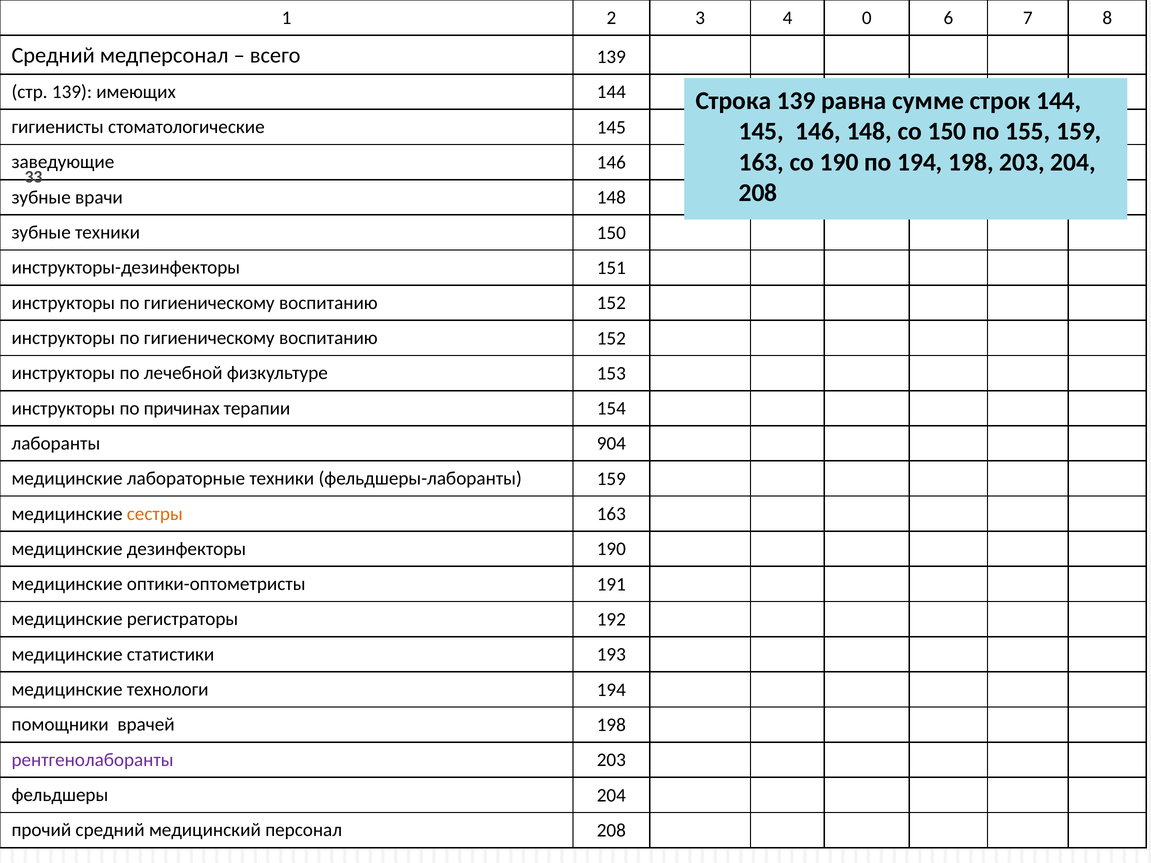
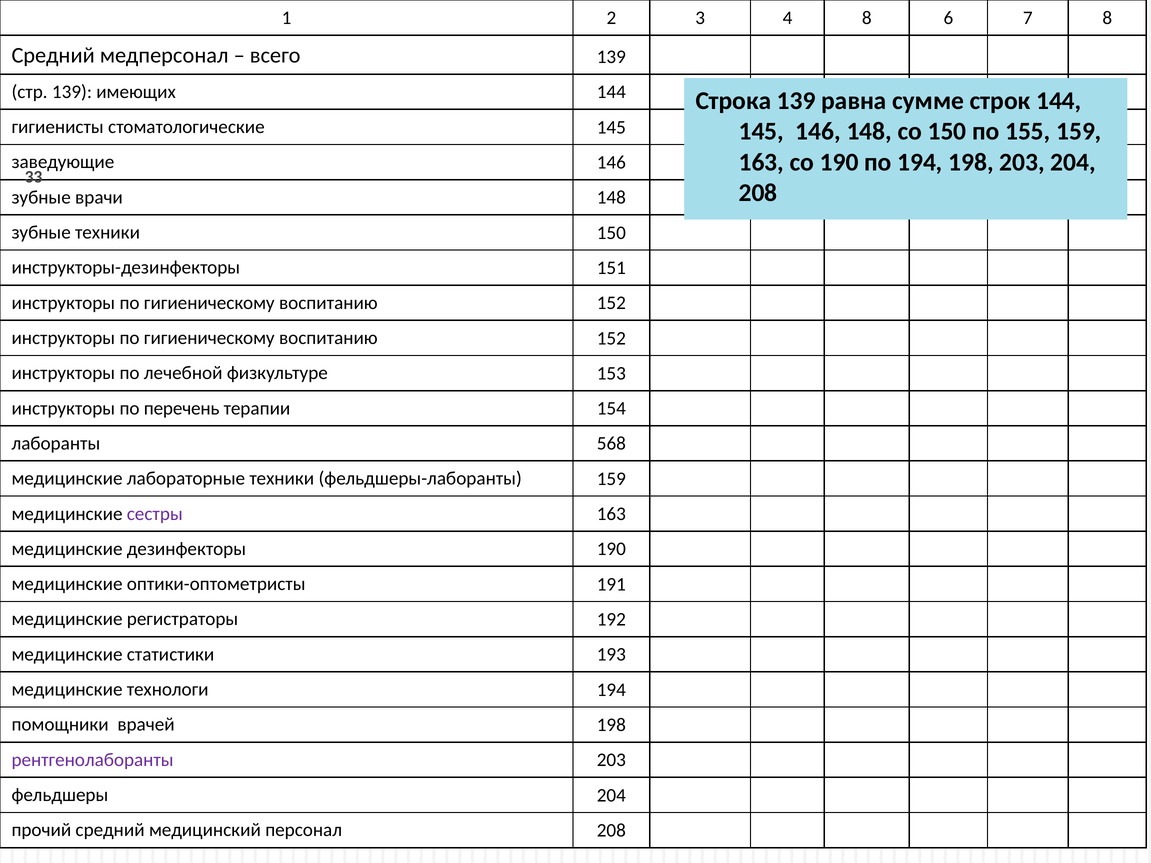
4 0: 0 -> 8 (867, 18)
причинах: причинах -> перечень (182, 408)
904: 904 -> 568 (611, 444)
сестры colour: orange -> purple (155, 514)
